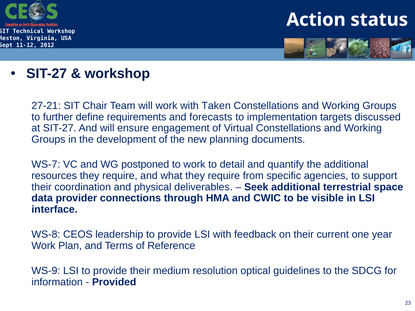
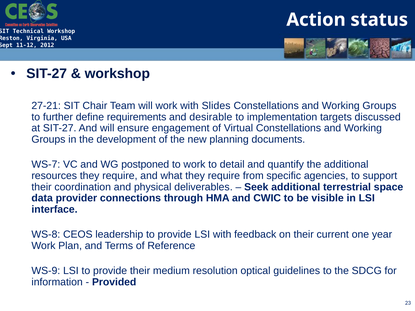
Taken: Taken -> Slides (216, 106)
forecasts: forecasts -> desirable (211, 117)
